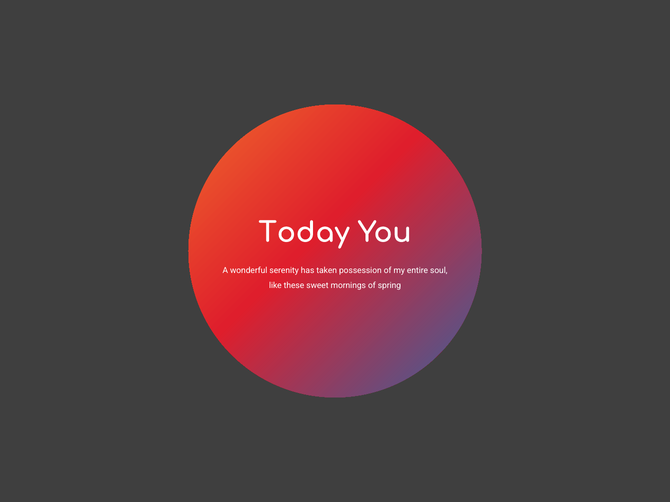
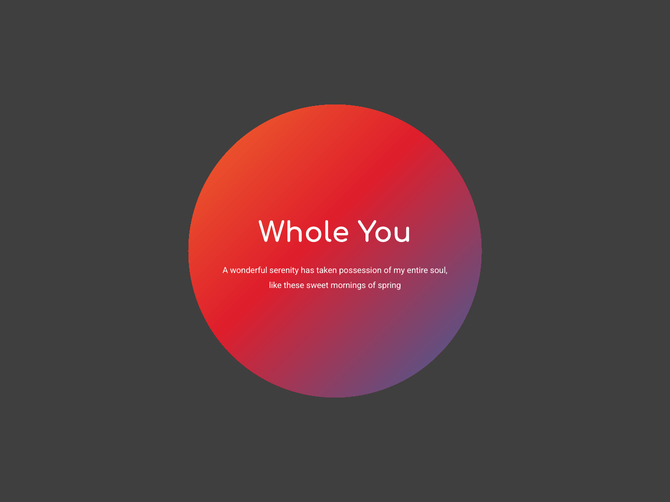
Today: Today -> Whole (304, 233)
